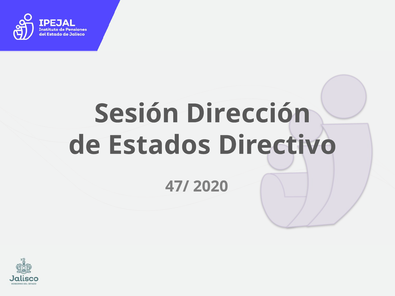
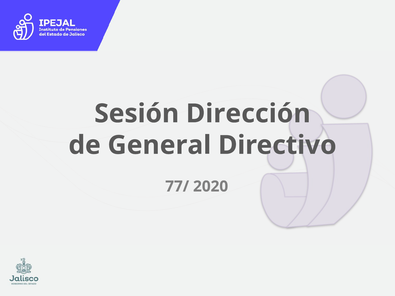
Estados: Estados -> General (159, 145)
47/: 47/ -> 77/ (177, 187)
